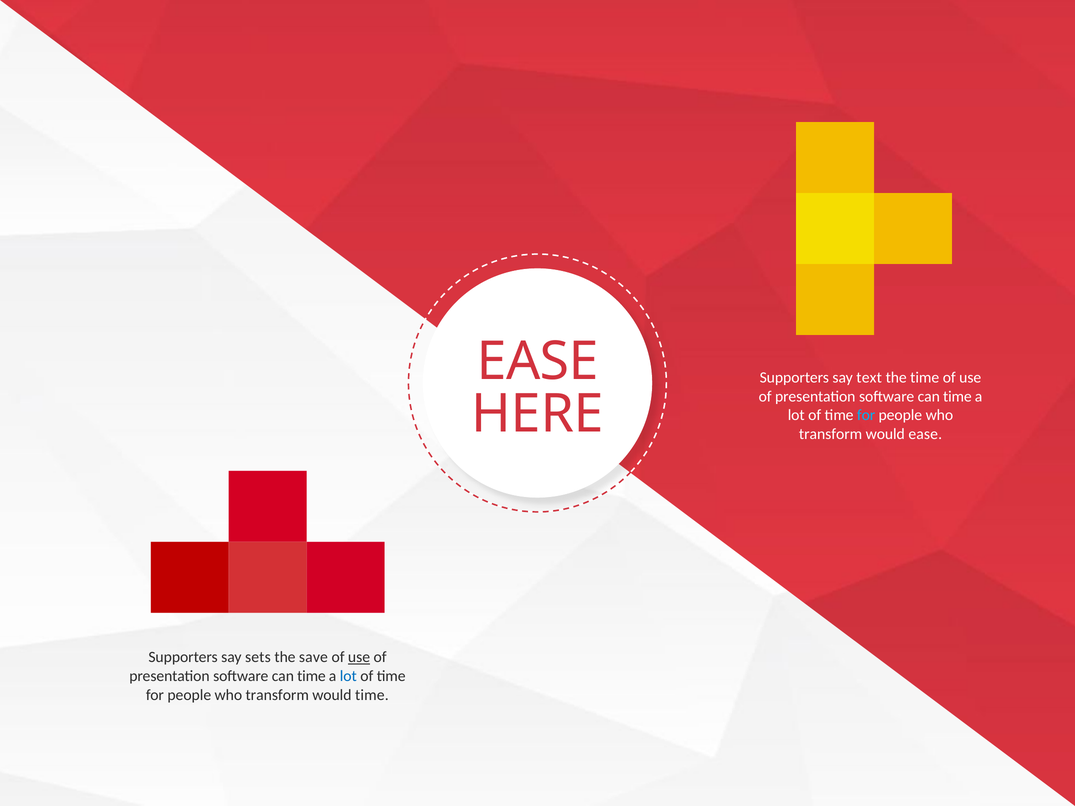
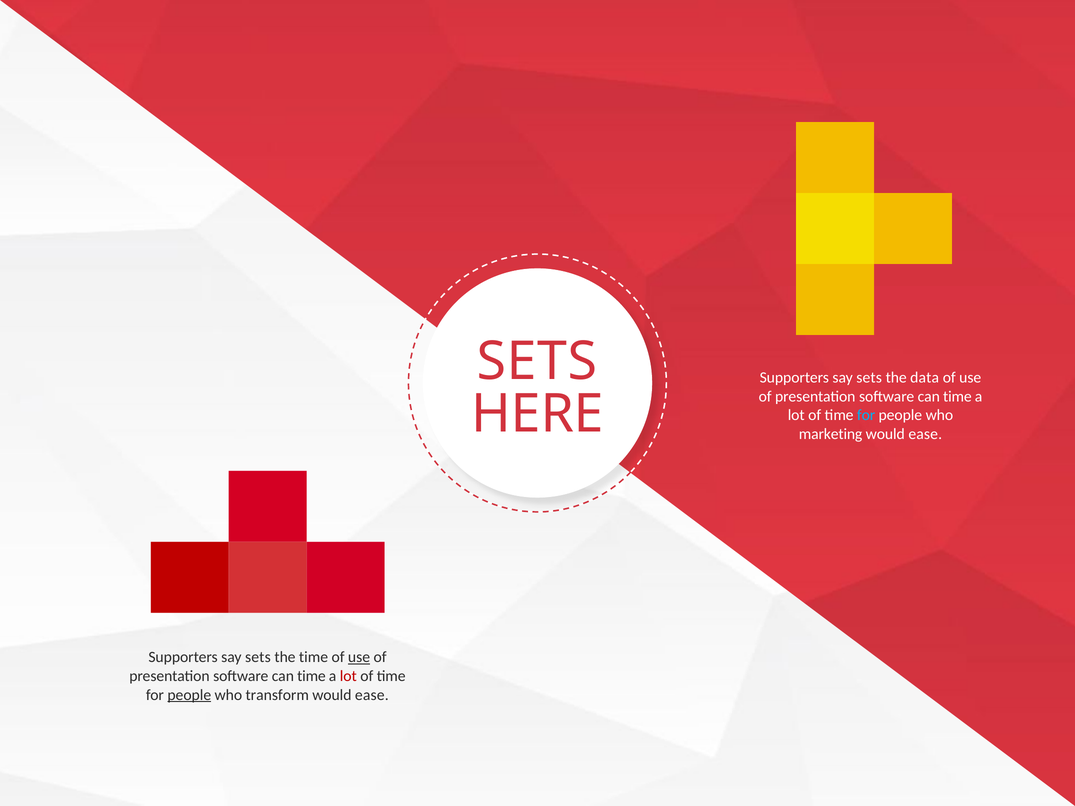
EASE: EASE -> SETS (537, 362)
text: text -> sets (869, 378)
the time: time -> data (925, 378)
transform: transform -> marketing (831, 434)
the save: save -> time (313, 658)
lot colour: blue -> red (348, 676)
people underline: none -> present (189, 695)
time: time -> ease (372, 695)
